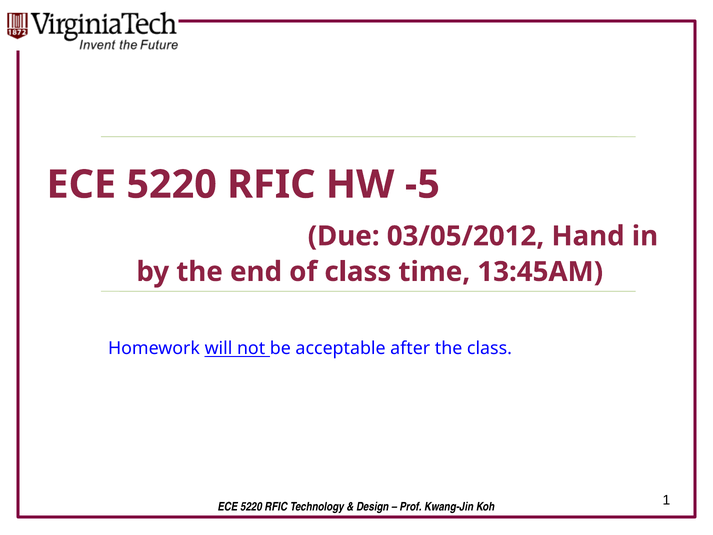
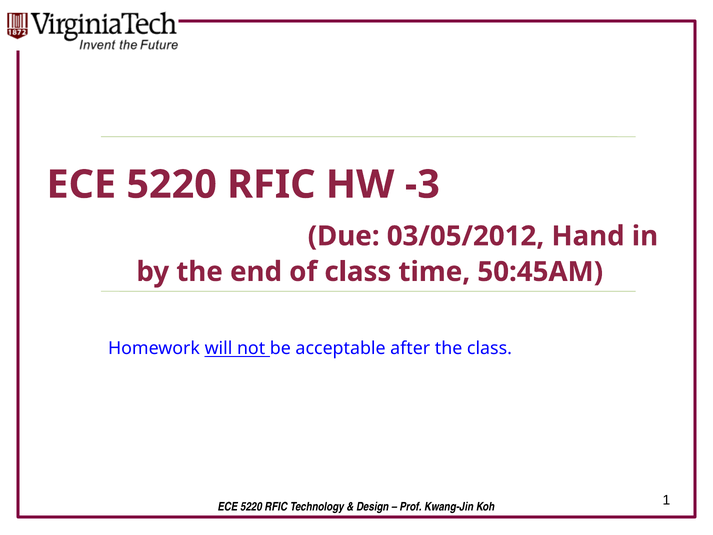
-5: -5 -> -3 (422, 185)
13:45AM: 13:45AM -> 50:45AM (540, 272)
